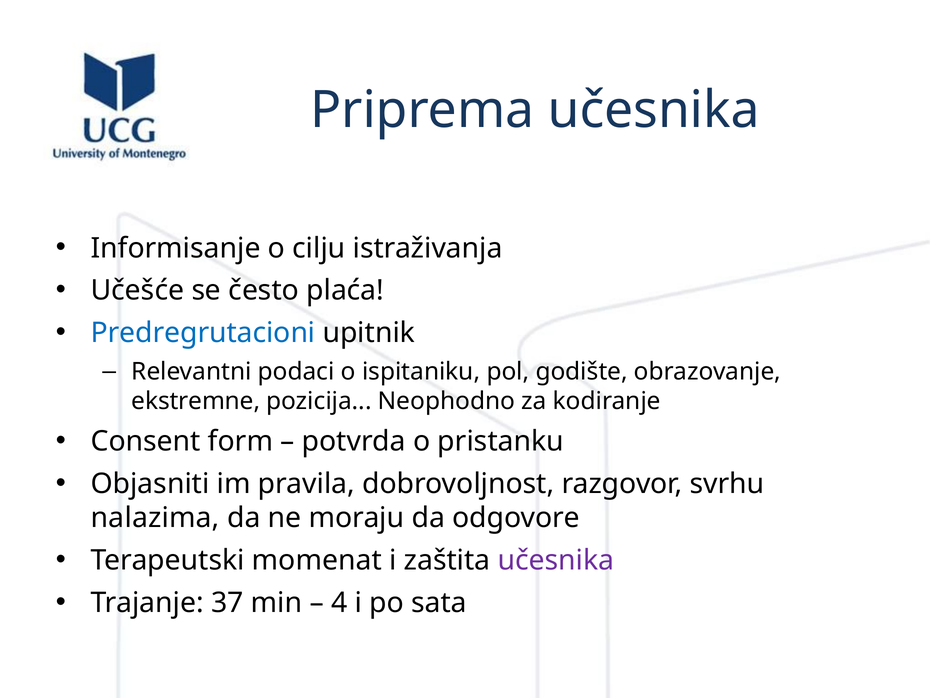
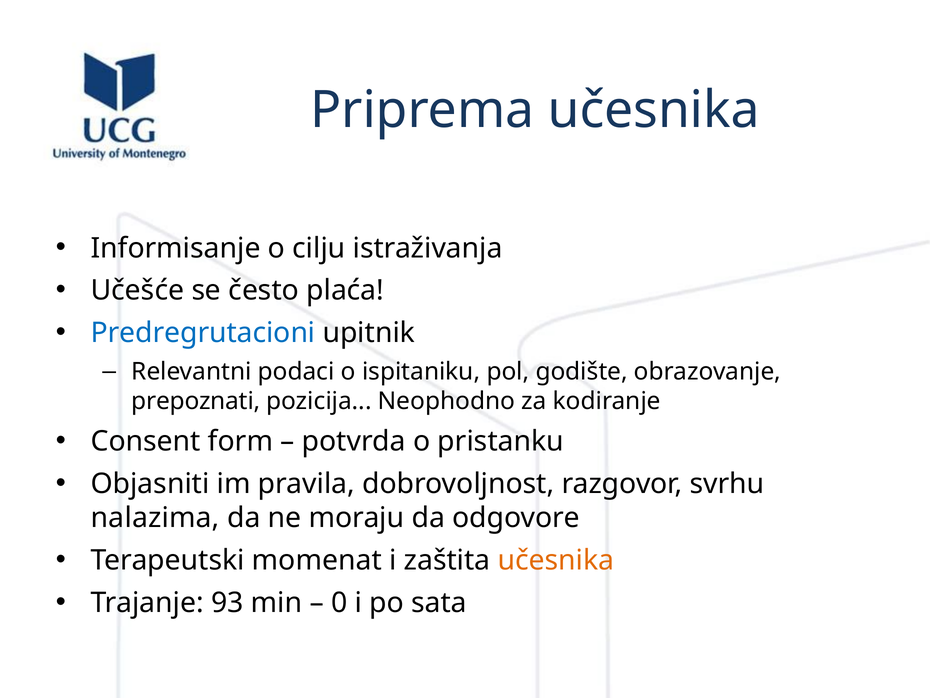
ekstremne: ekstremne -> prepoznati (196, 401)
učesnika colour: purple -> orange (556, 560)
37: 37 -> 93 (227, 602)
4: 4 -> 0 (339, 602)
